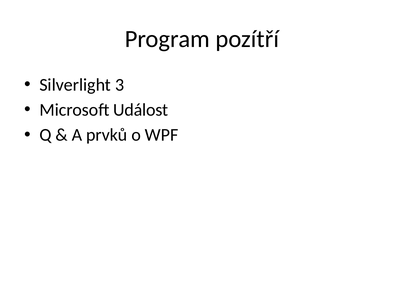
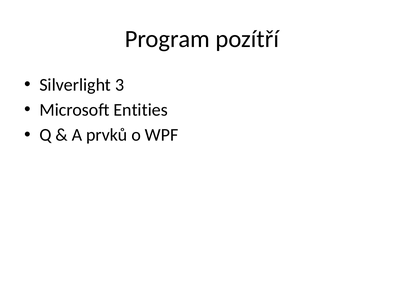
Událost: Událost -> Entities (141, 110)
